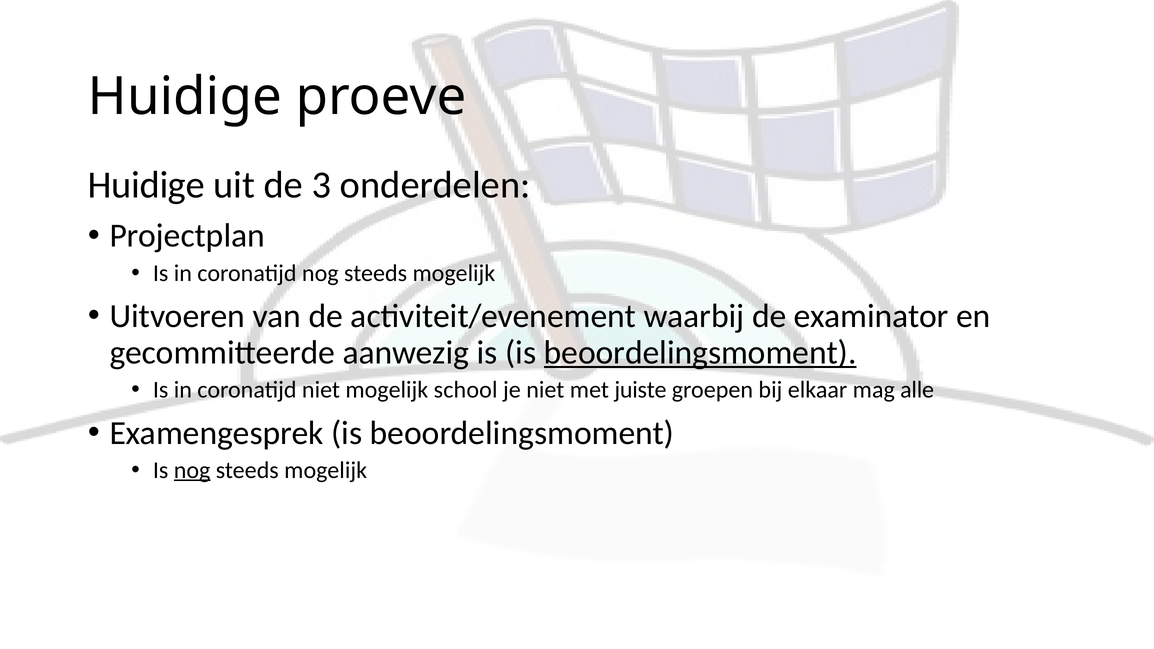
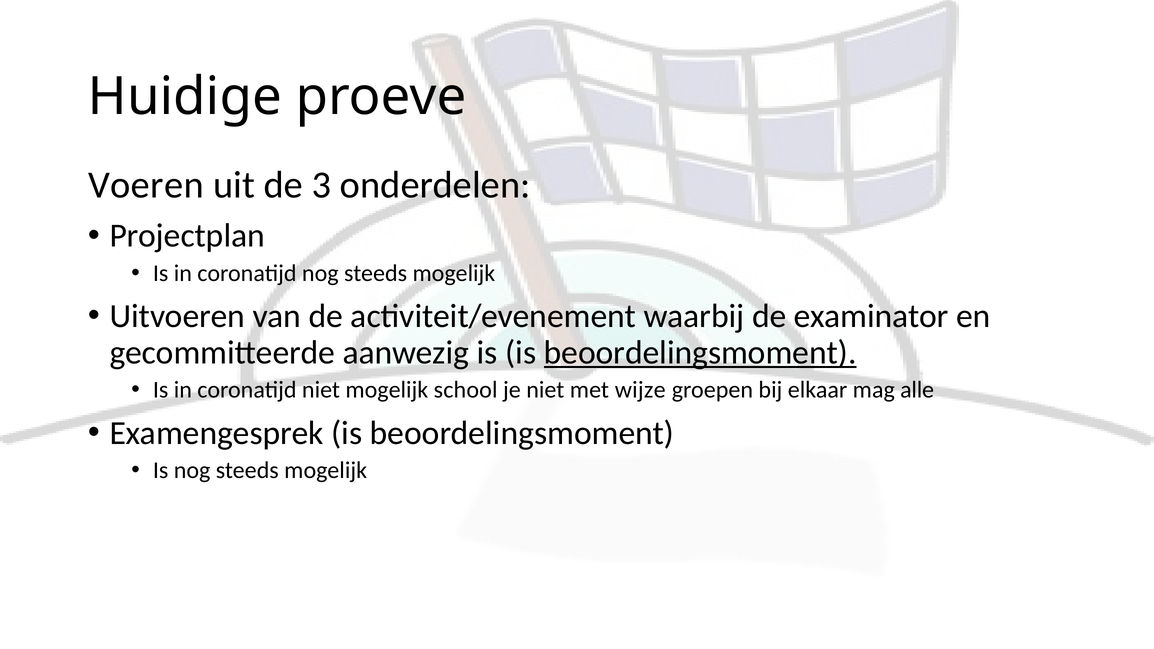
Huidige: Huidige -> Voeren (146, 185)
juiste: juiste -> wijze (640, 390)
nog underline: present -> none (192, 470)
